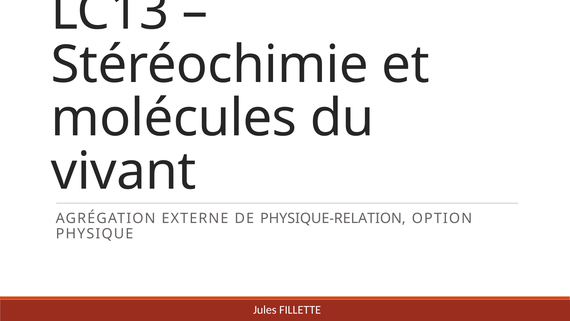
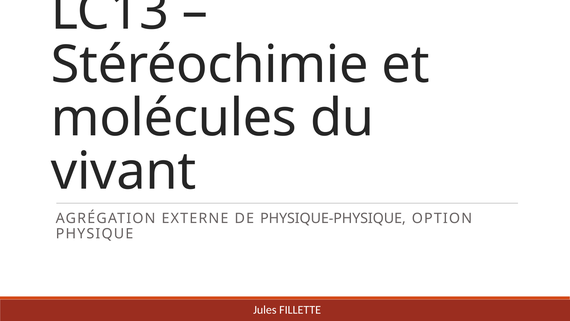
PHYSIQUE-RELATION: PHYSIQUE-RELATION -> PHYSIQUE-PHYSIQUE (333, 218)
